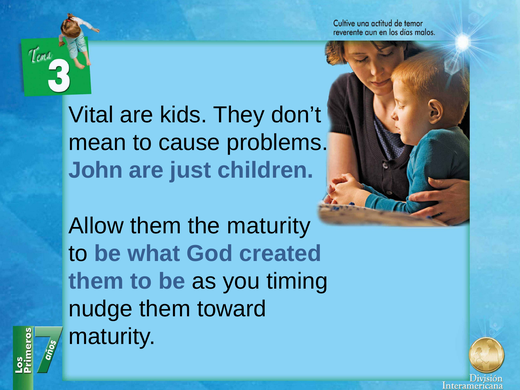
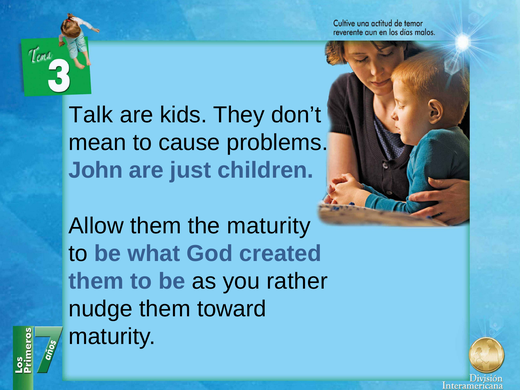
Vital: Vital -> Talk (91, 115)
timing: timing -> rather (297, 281)
